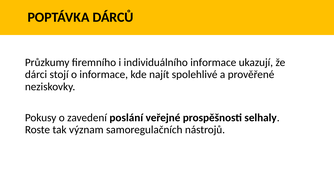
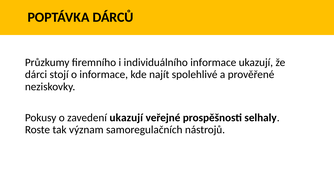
zavedení poslání: poslání -> ukazují (126, 118)
